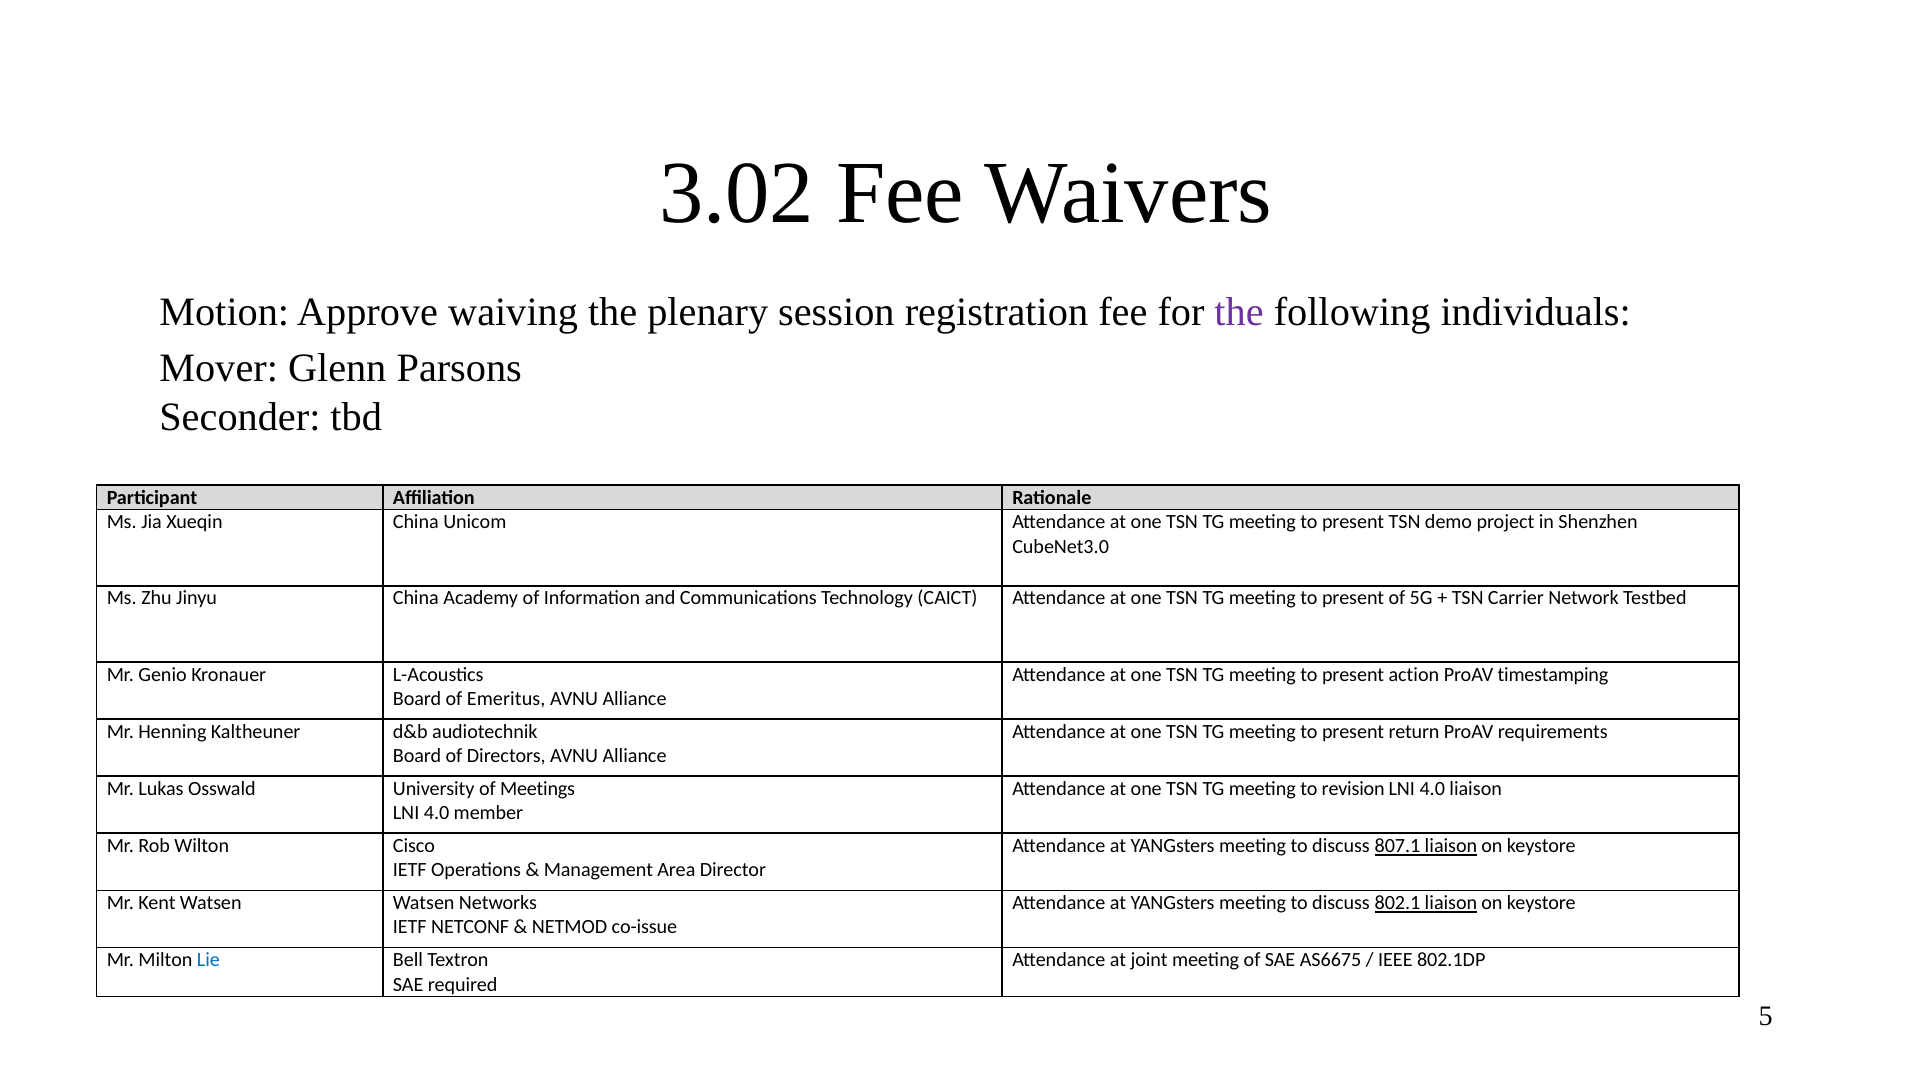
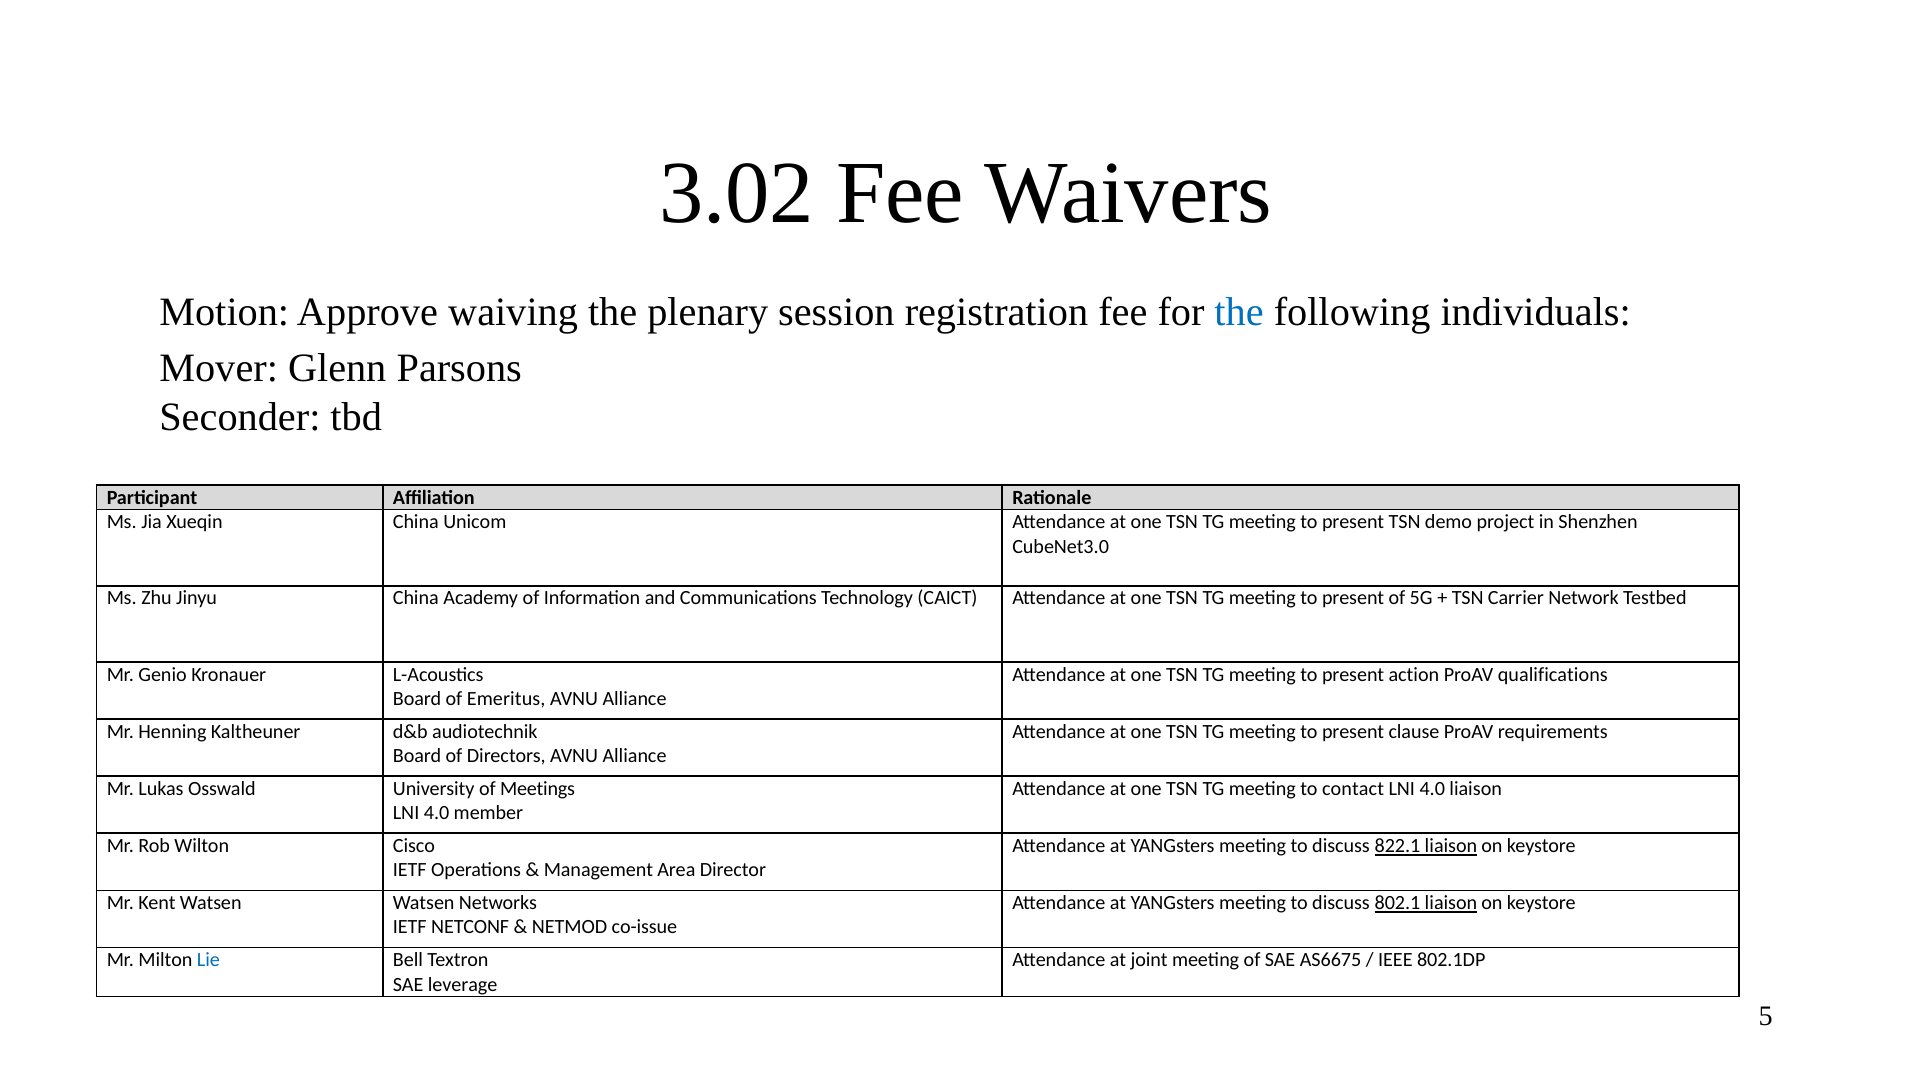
the colour: purple -> blue (1239, 312)
timestamping: timestamping -> qualifications (1553, 674)
return: return -> clause (1414, 731)
revision: revision -> contact (1353, 788)
807.1: 807.1 -> 822.1 (1397, 846)
required: required -> leverage (463, 984)
